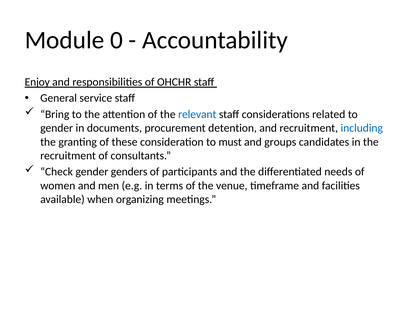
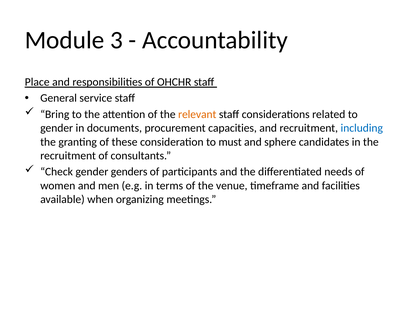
0: 0 -> 3 (117, 40)
Enjoy: Enjoy -> Place (37, 82)
relevant colour: blue -> orange (197, 114)
detention: detention -> capacities (233, 128)
groups: groups -> sphere (280, 142)
